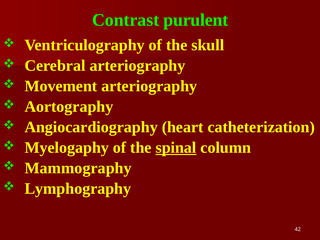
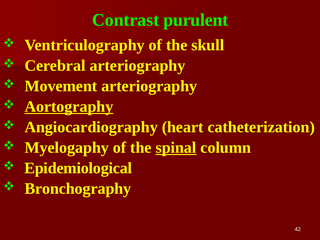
Aortography underline: none -> present (69, 107)
Mammography: Mammography -> Epidemiological (78, 168)
Lymphography: Lymphography -> Bronchography (78, 189)
